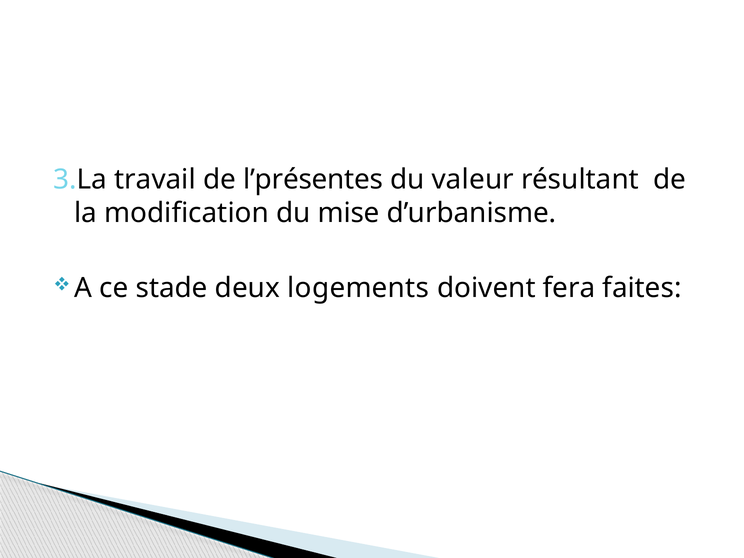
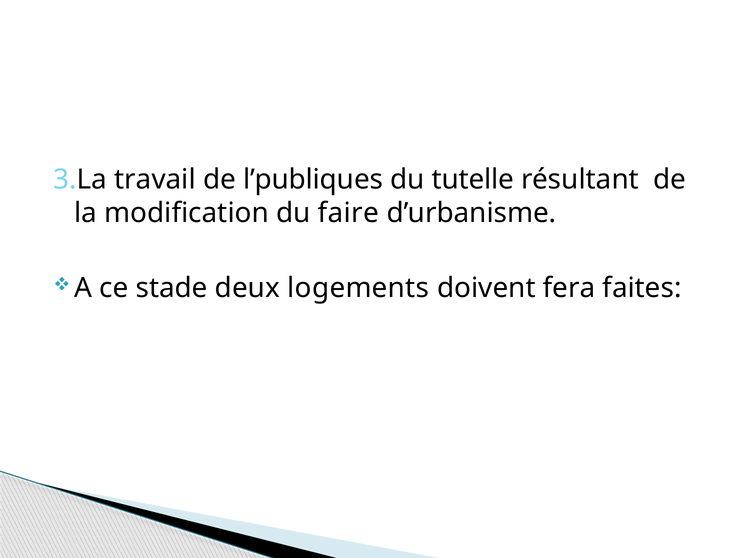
l’présentes: l’présentes -> l’publiques (313, 179)
valeur: valeur -> tutelle (473, 179)
mise: mise -> faire (348, 213)
